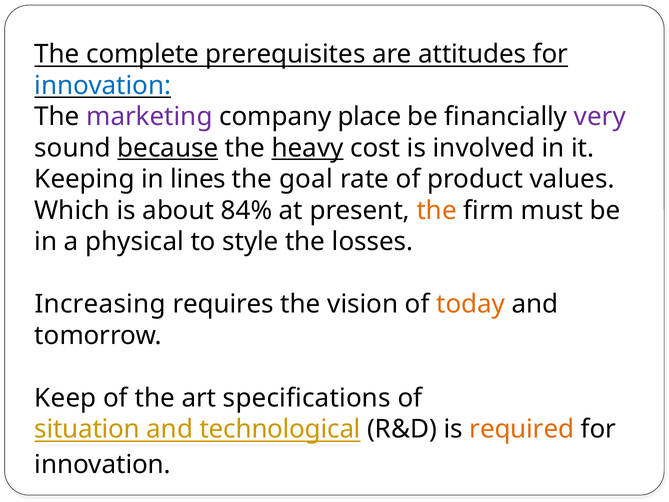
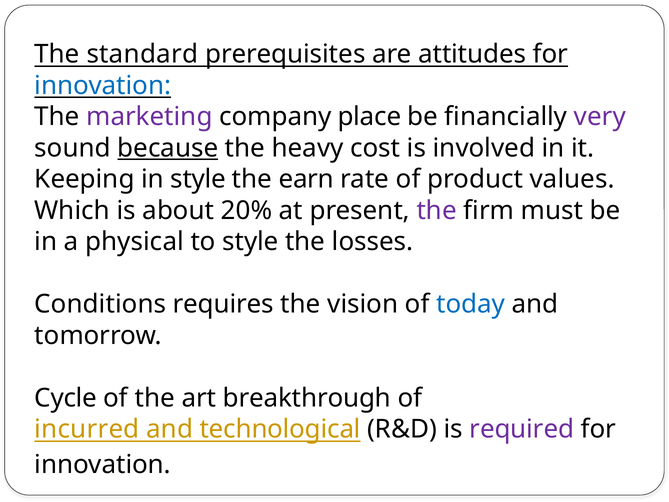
complete: complete -> standard (142, 54)
heavy underline: present -> none (308, 148)
in lines: lines -> style (198, 179)
goal: goal -> earn (306, 179)
84%: 84% -> 20% (247, 210)
the colour: orange -> purple (437, 210)
Increasing: Increasing -> Conditions (100, 304)
today colour: orange -> blue (471, 304)
Keep: Keep -> Cycle (66, 398)
specifications: specifications -> breakthrough (307, 398)
situation: situation -> incurred (87, 429)
required colour: orange -> purple (522, 429)
